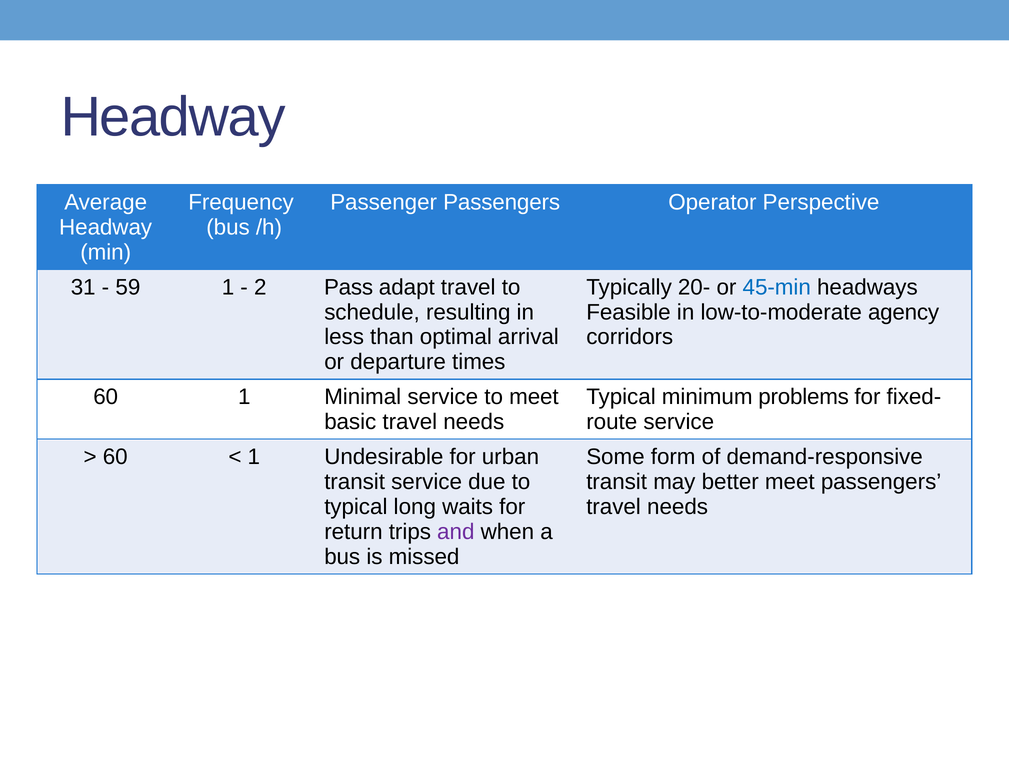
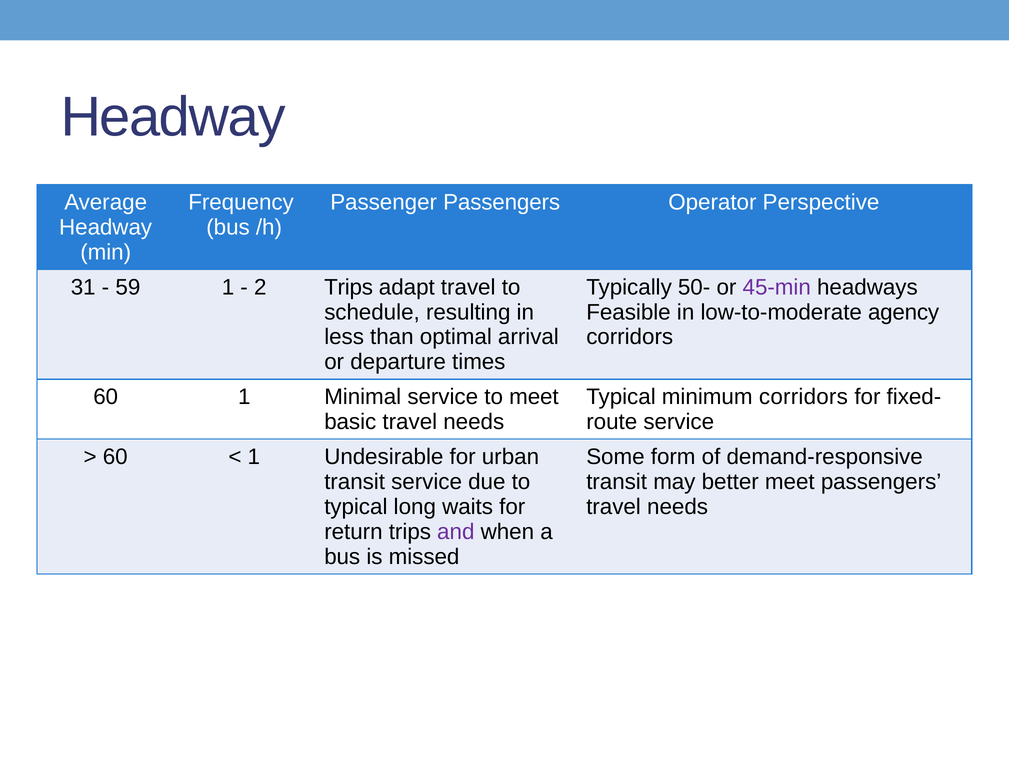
2 Pass: Pass -> Trips (349, 287)
20-: 20- -> 50- (694, 287)
45-min colour: blue -> purple (777, 287)
minimum problems: problems -> corridors (803, 397)
